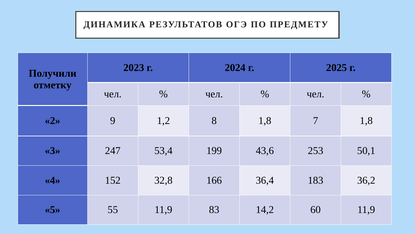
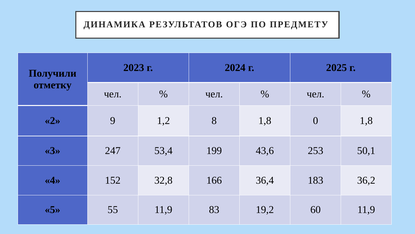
7: 7 -> 0 (316, 121)
14,2: 14,2 -> 19,2 (265, 209)
